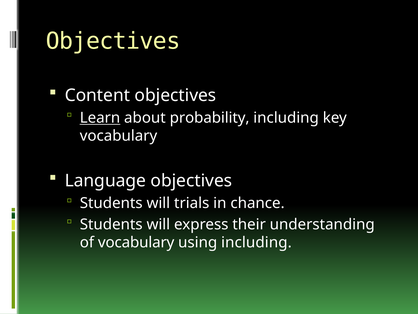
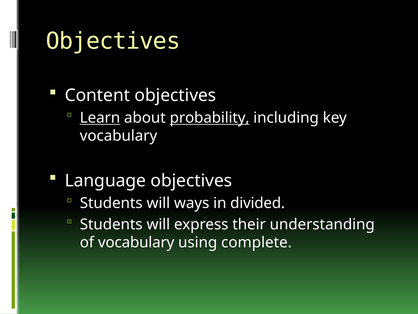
probability underline: none -> present (210, 118)
trials: trials -> ways (192, 203)
chance: chance -> divided (258, 203)
using including: including -> complete (256, 242)
